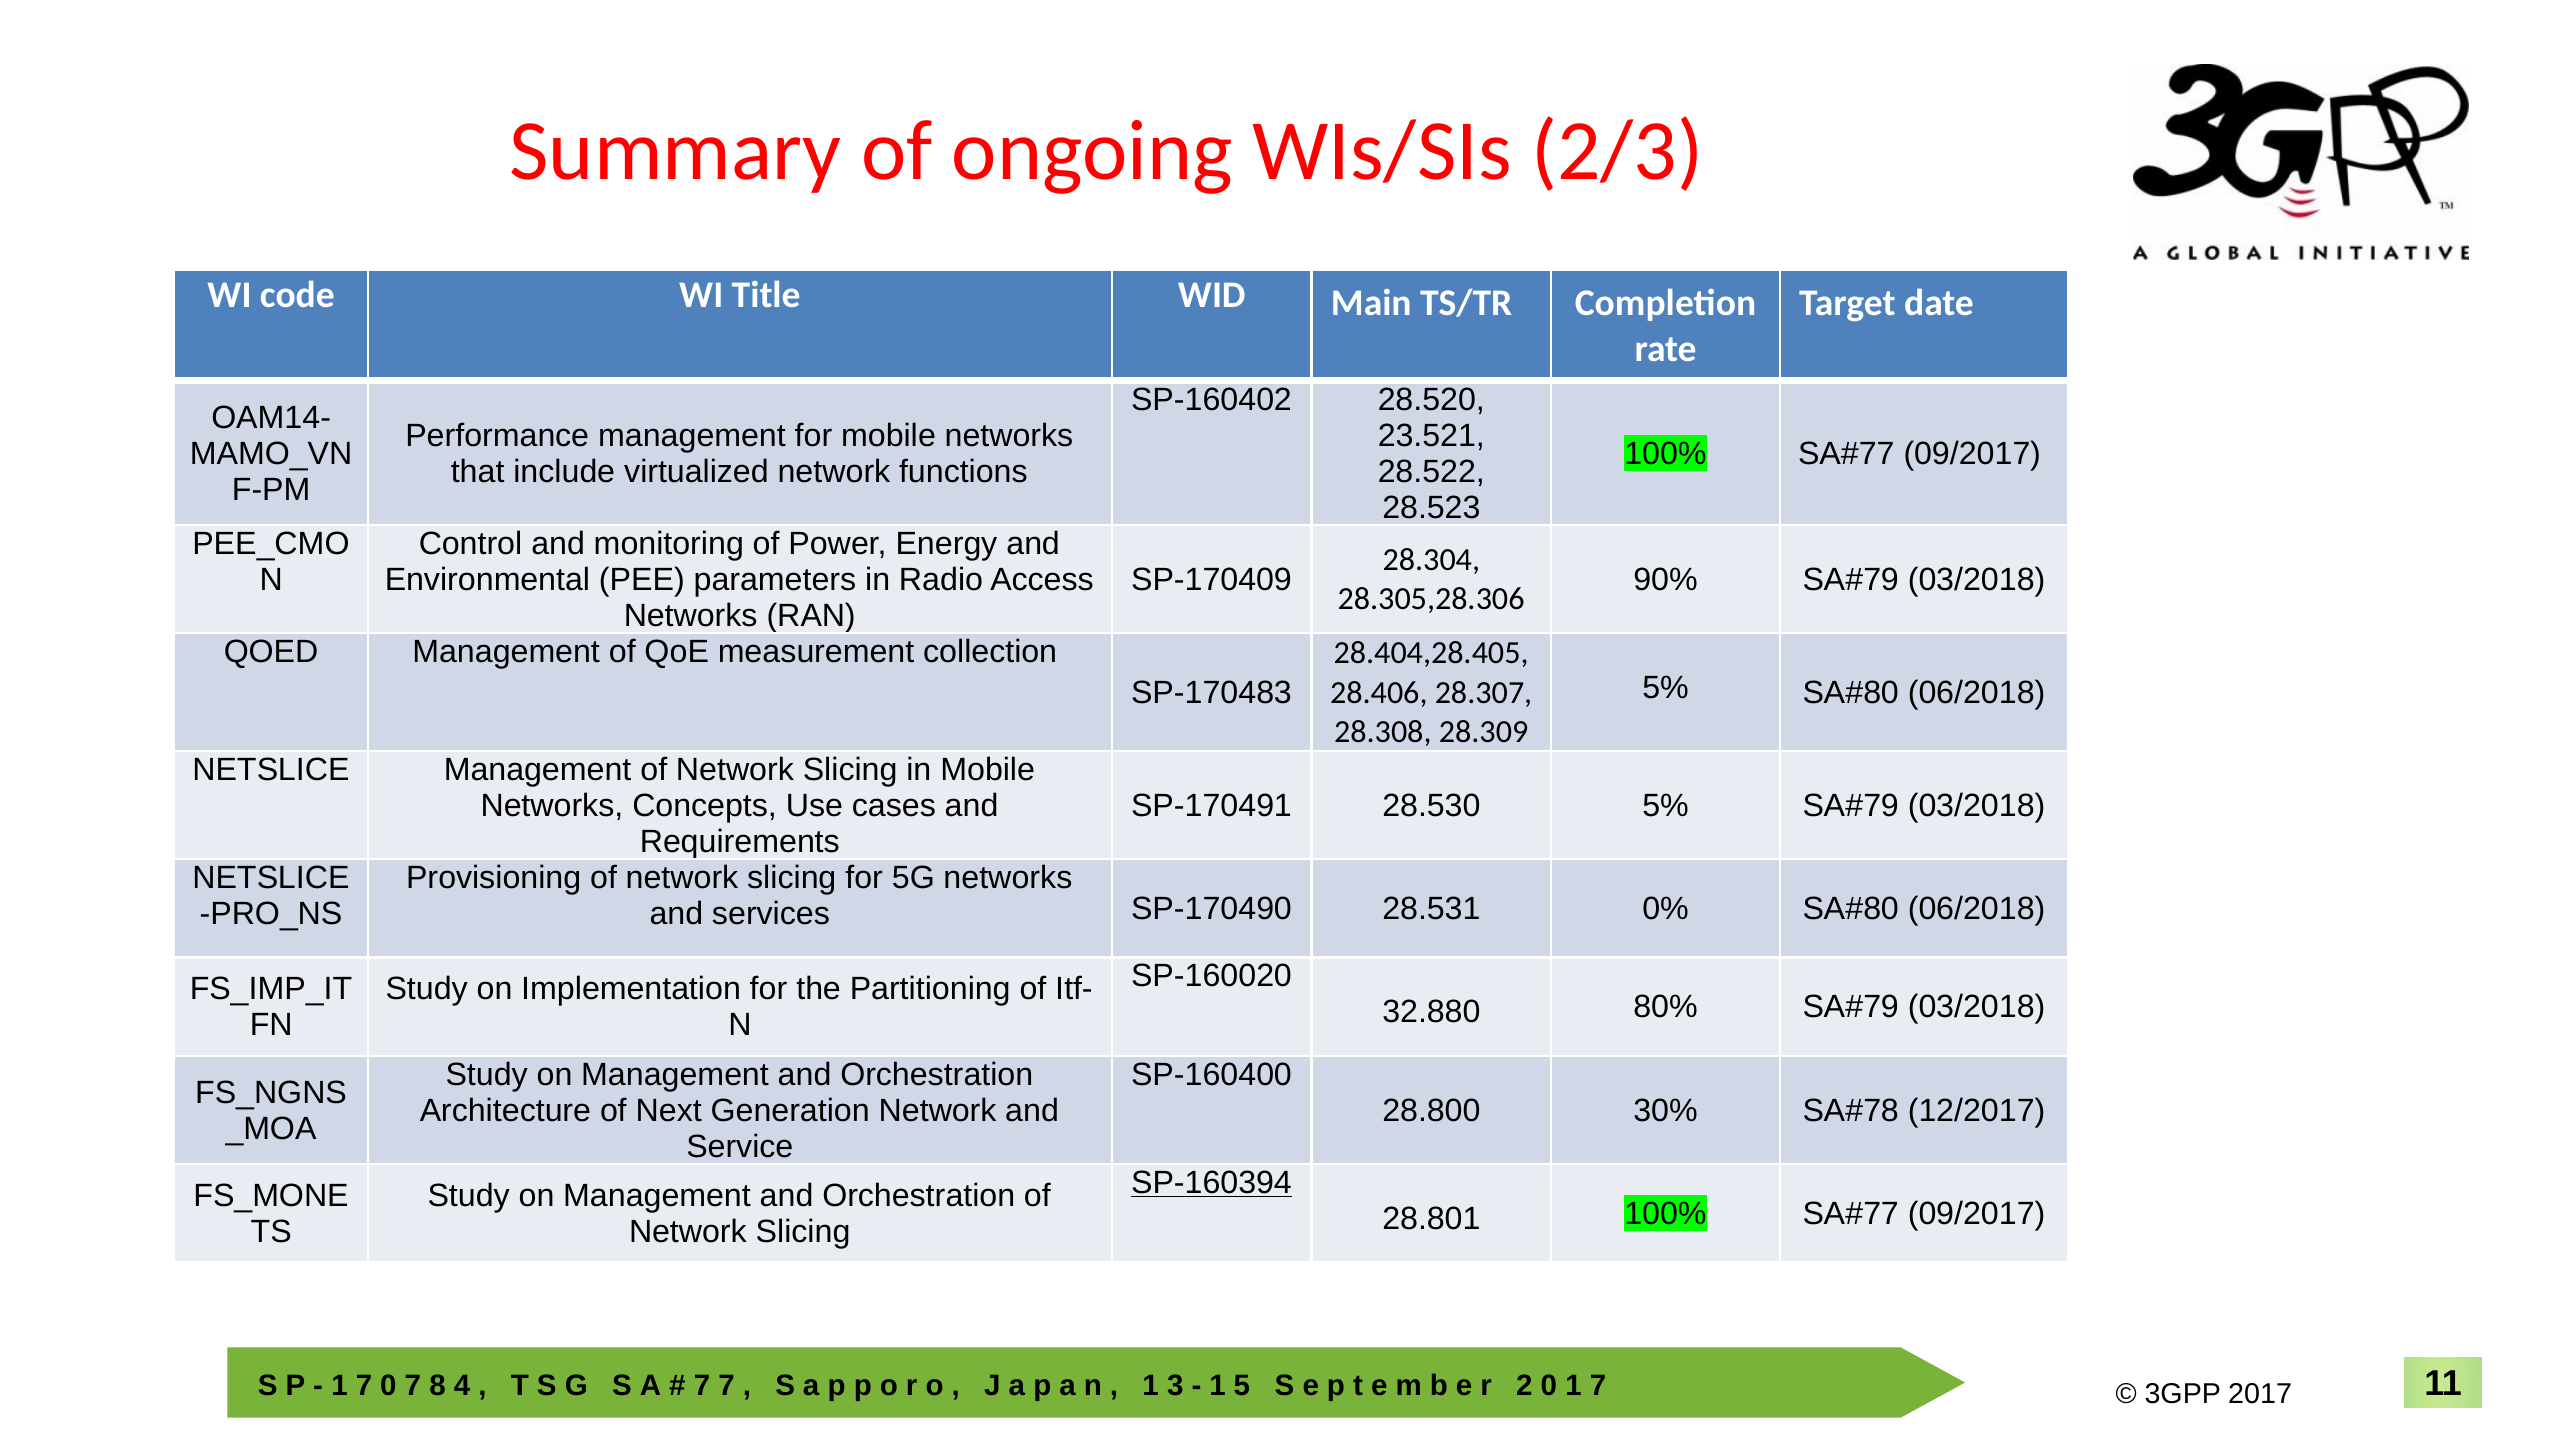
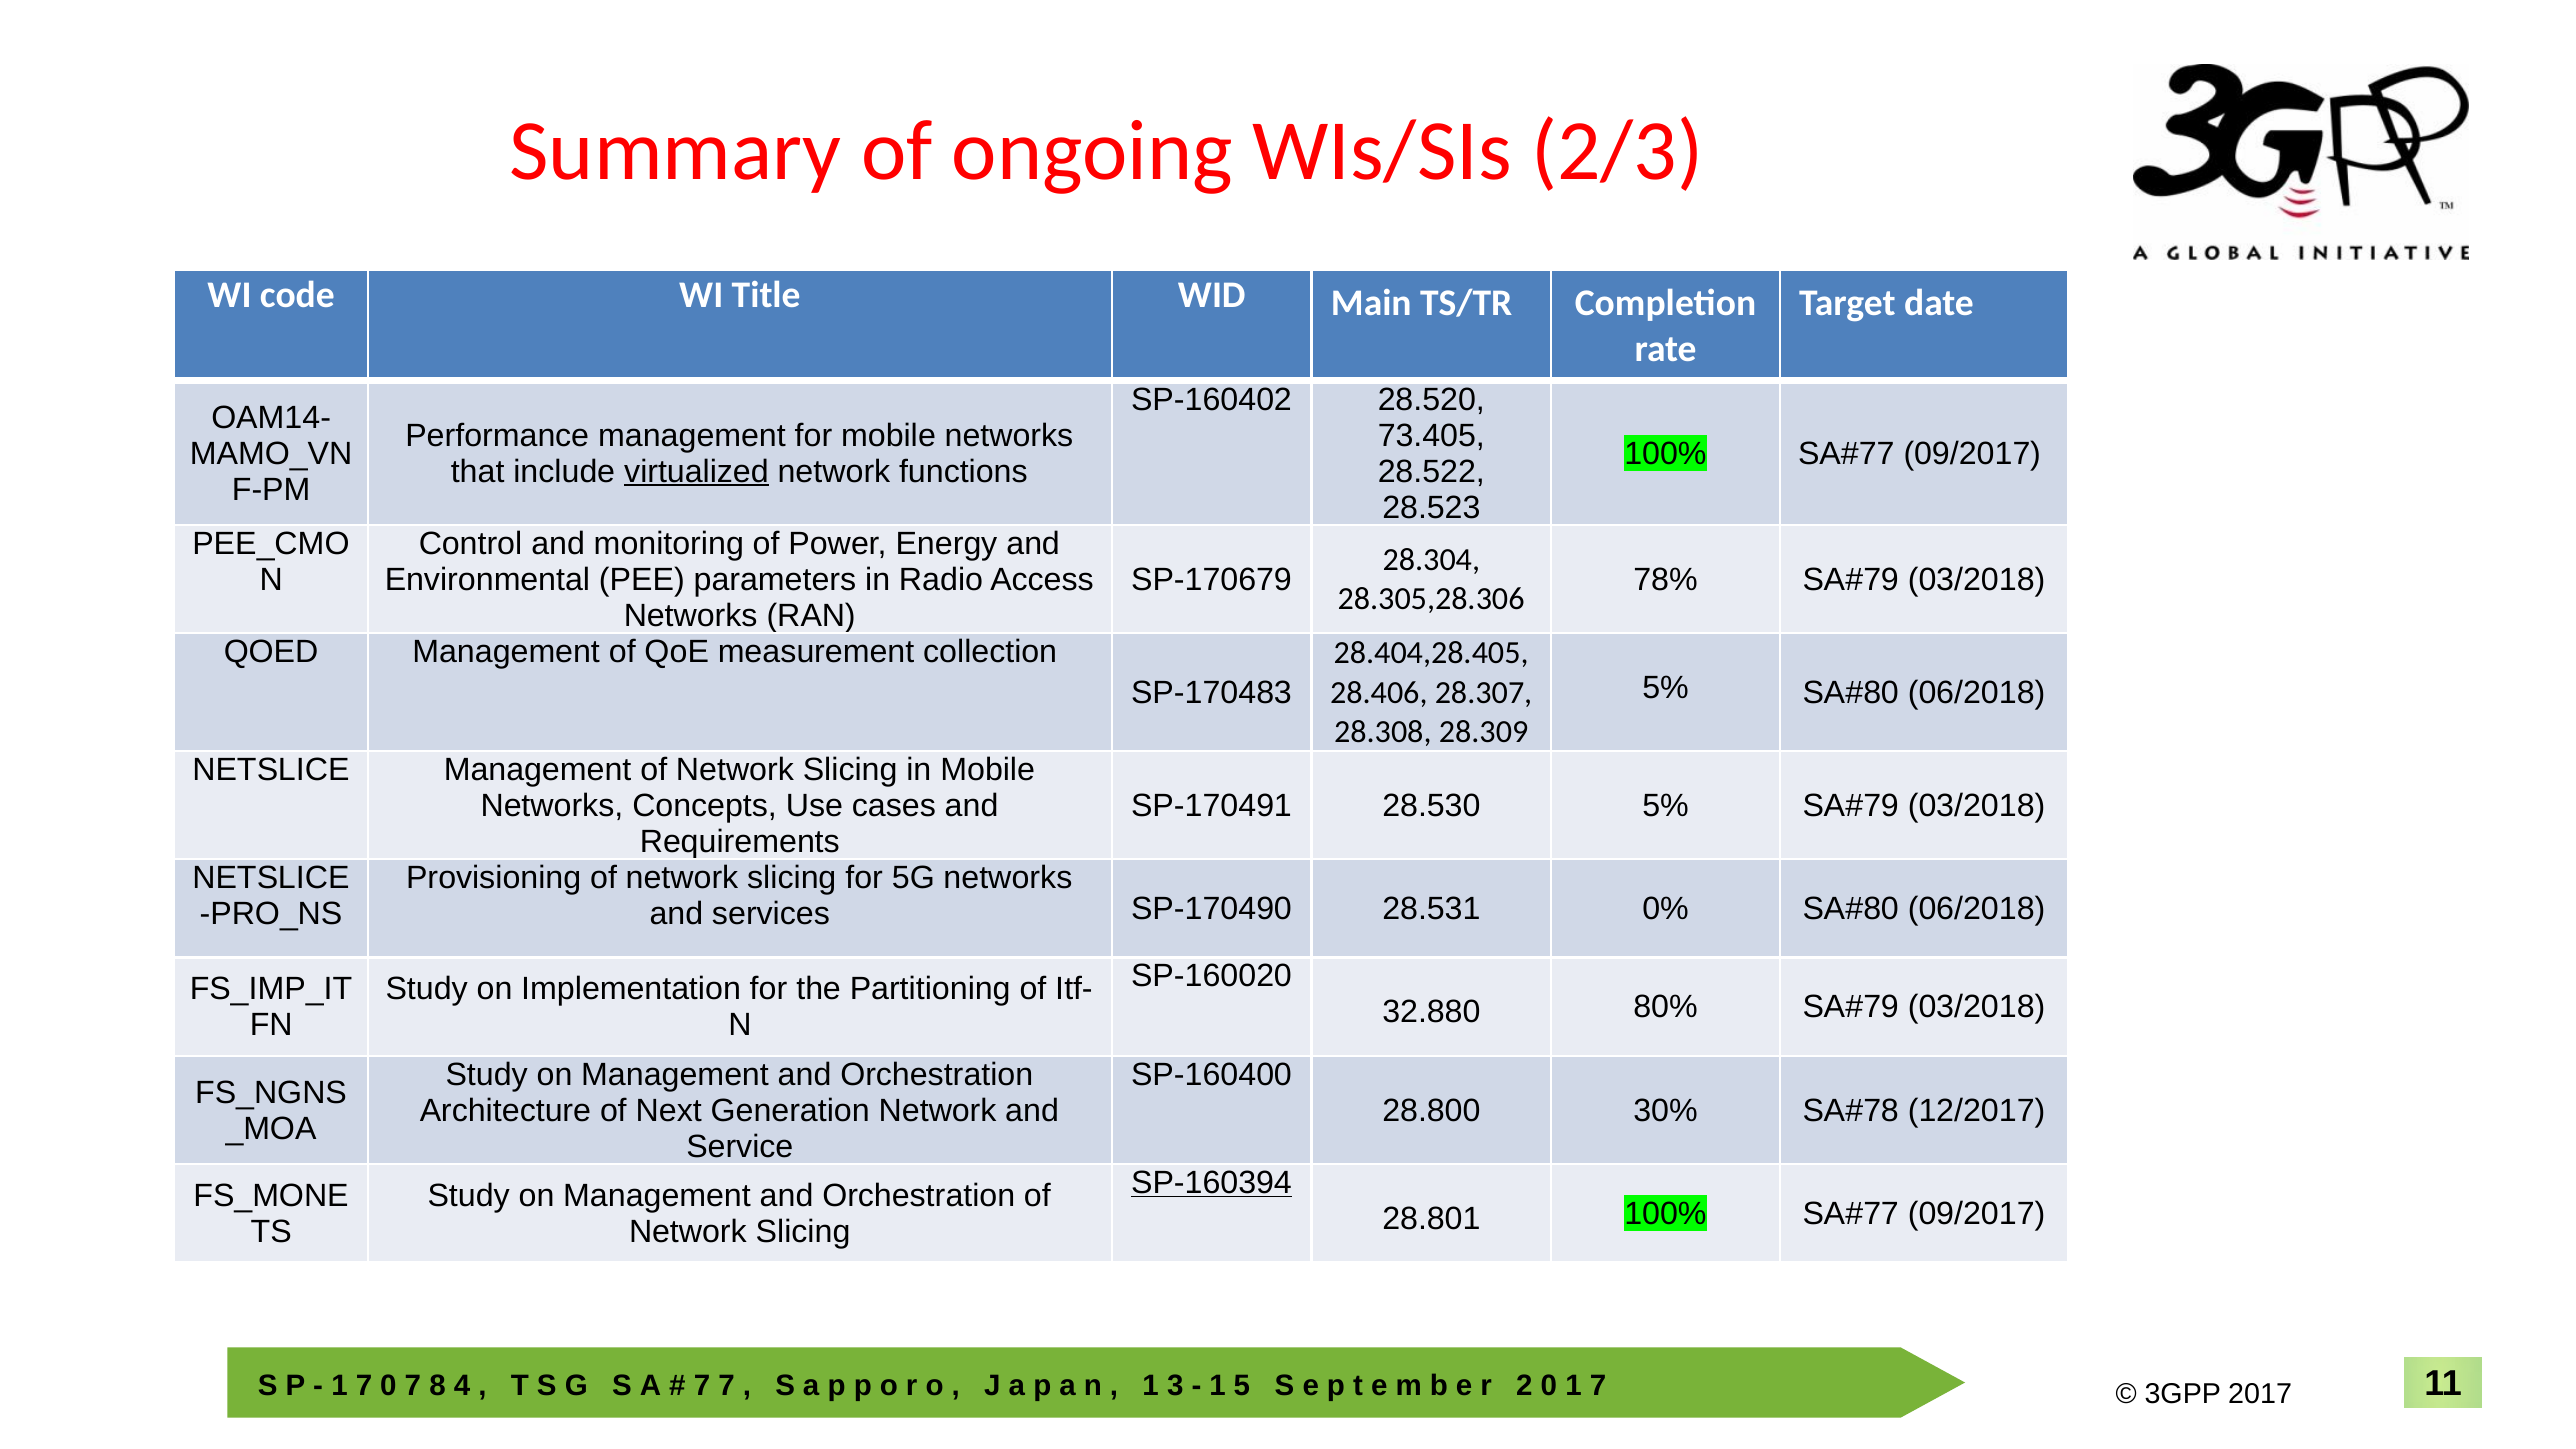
23.521: 23.521 -> 73.405 (1431, 435)
virtualized underline: none -> present (696, 472)
SP-170409: SP-170409 -> SP-170679 (1212, 580)
90%: 90% -> 78% (1666, 580)
